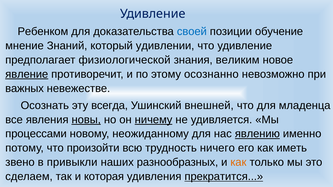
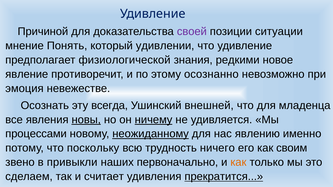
Ребенком: Ребенком -> Причиной (43, 32)
своей colour: blue -> purple (192, 32)
обучение: обучение -> ситуации (279, 32)
Знаний: Знаний -> Понять (67, 46)
великим: великим -> редкими (238, 60)
явление underline: present -> none (27, 74)
важных: важных -> эмоция (24, 89)
неожиданному underline: none -> present (151, 134)
явлению underline: present -> none (257, 134)
произойти: произойти -> поскольку (93, 148)
иметь: иметь -> своим (292, 148)
разнообразных: разнообразных -> первоначально (177, 163)
которая: которая -> считает (104, 177)
